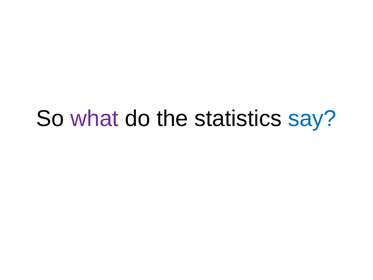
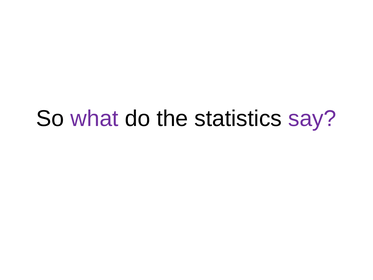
say colour: blue -> purple (312, 118)
